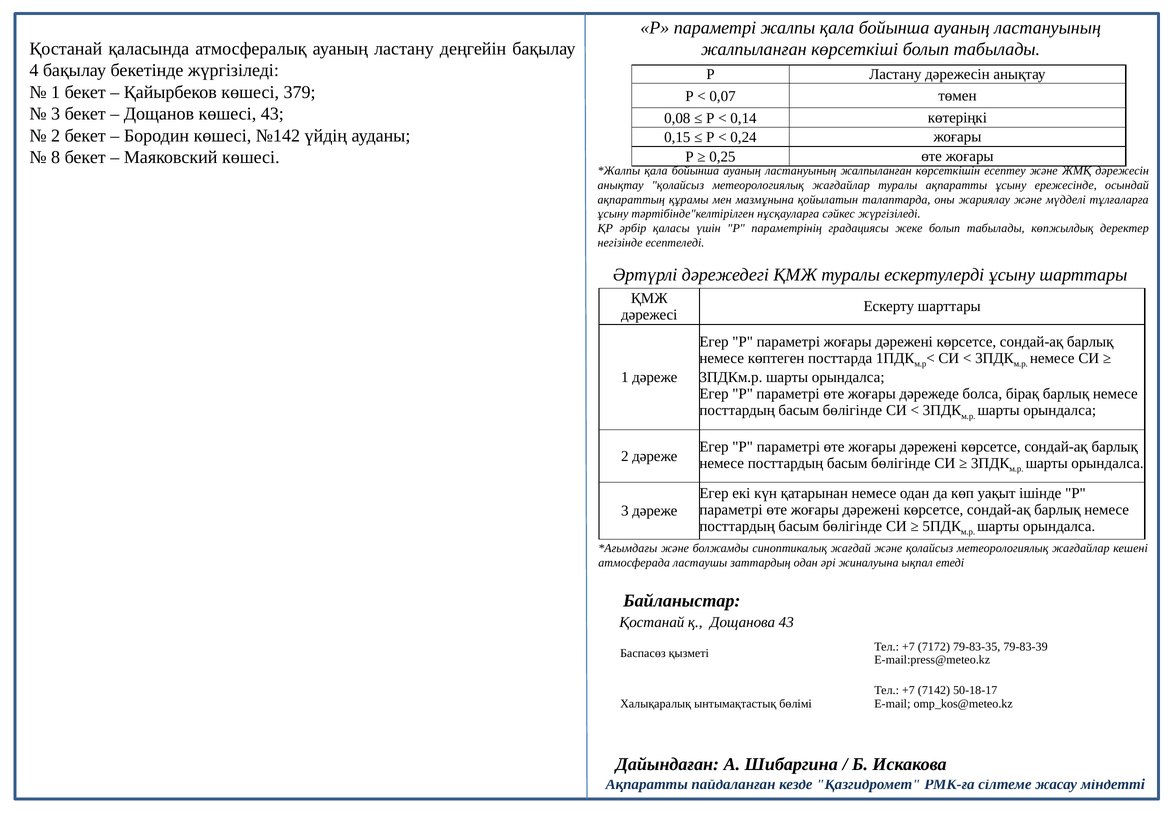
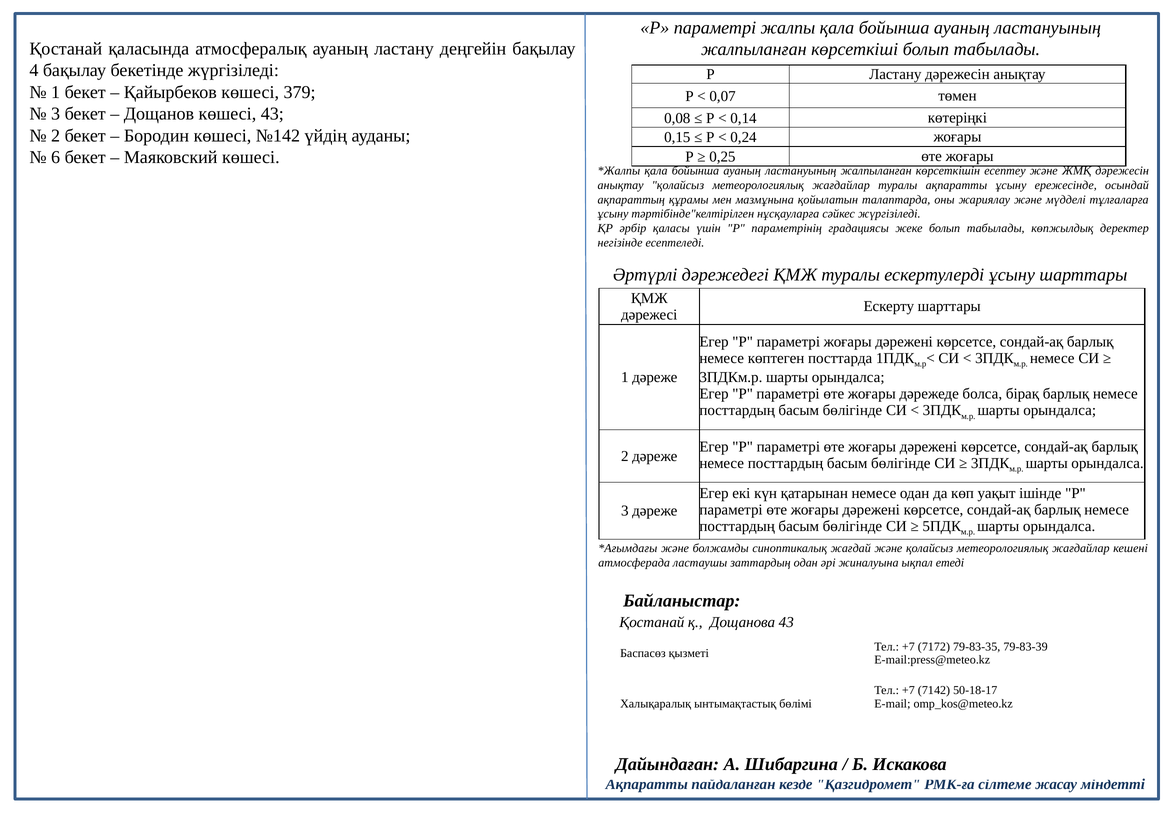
8: 8 -> 6 (56, 157)
